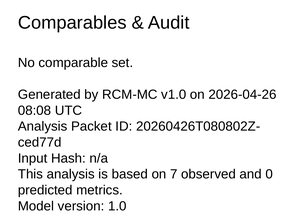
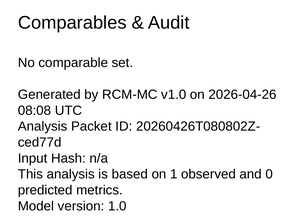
7: 7 -> 1 (174, 174)
